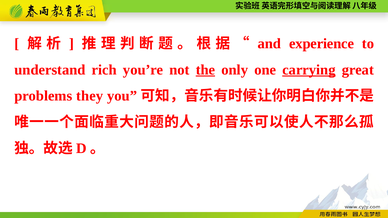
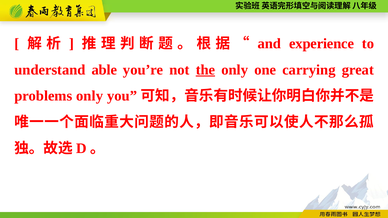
rich: rich -> able (104, 70)
carrying underline: present -> none (309, 70)
problems they: they -> only (90, 96)
